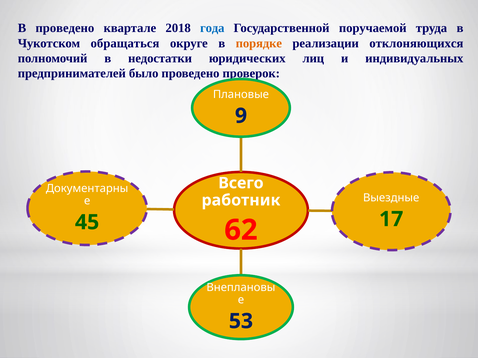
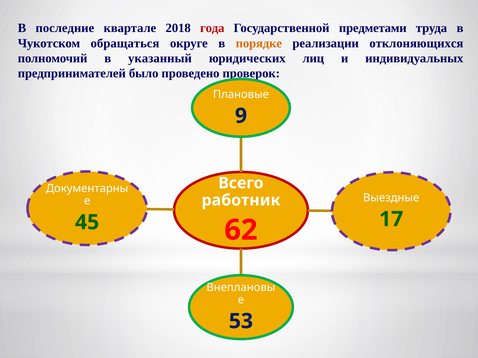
В проведено: проведено -> последние (65, 28)
года colour: blue -> red (212, 28)
поручаемой: поручаемой -> предметами (373, 28)
недостатки: недостатки -> указанный (160, 58)
